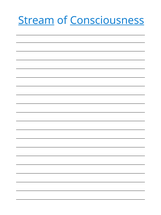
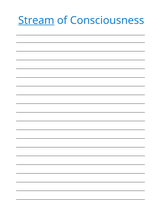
Consciousness underline: present -> none (107, 20)
